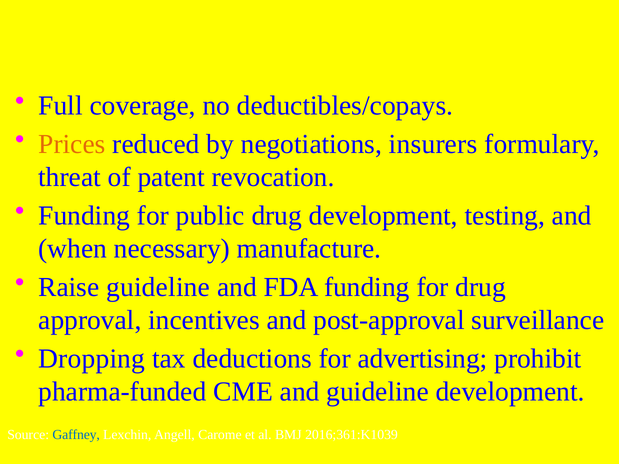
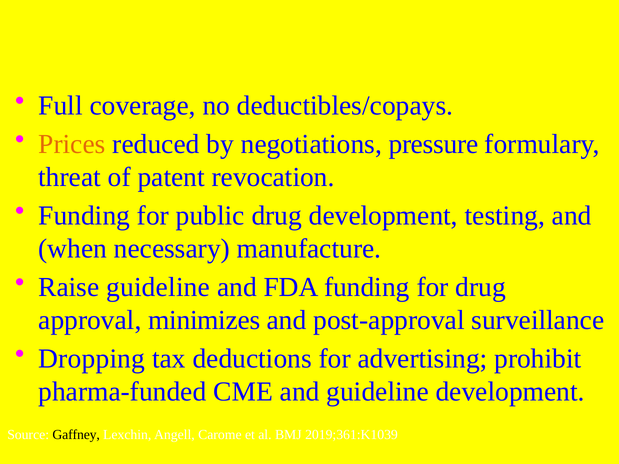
insurers: insurers -> pressure (433, 144)
incentives: incentives -> minimizes (204, 320)
Gaffney colour: blue -> black (76, 435)
2016;361:K1039: 2016;361:K1039 -> 2019;361:K1039 (351, 435)
